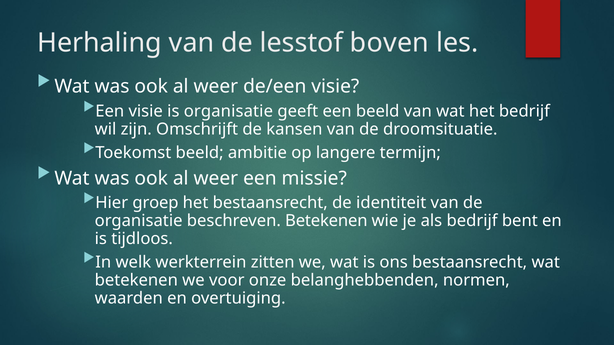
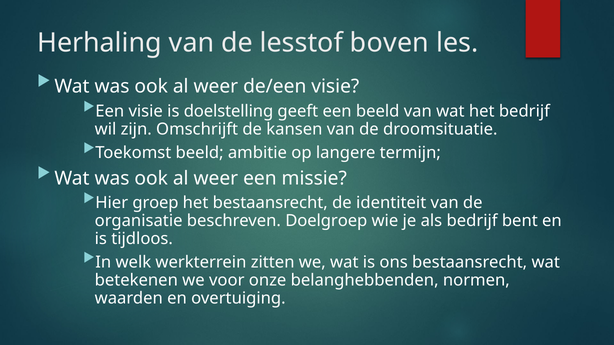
is organisatie: organisatie -> doelstelling (229, 111)
beschreven Betekenen: Betekenen -> Doelgroep (326, 221)
